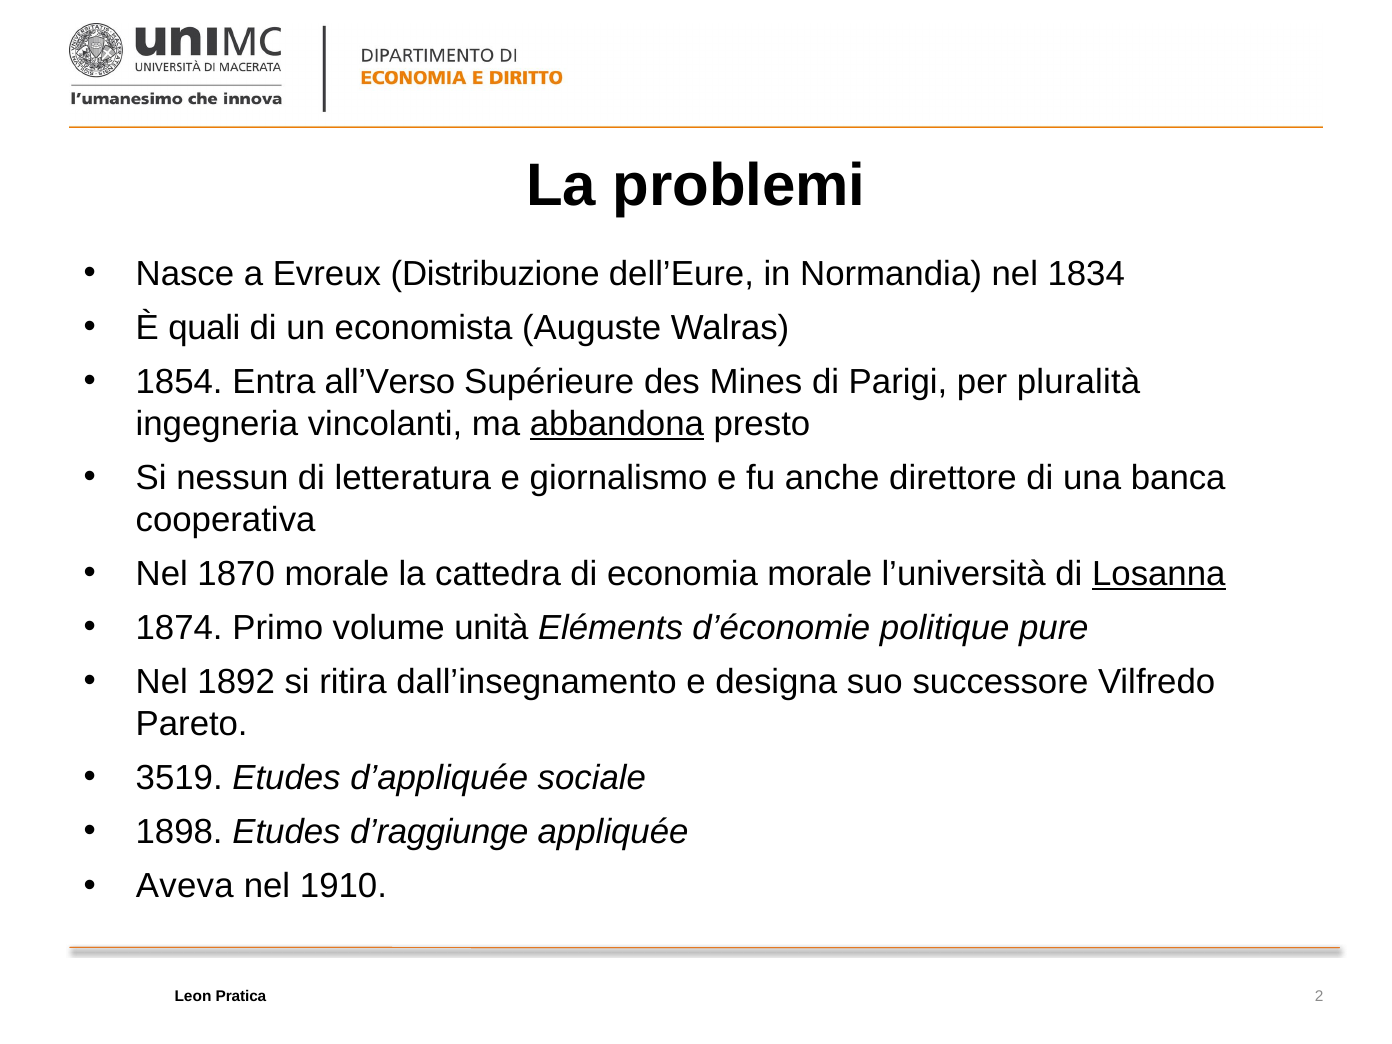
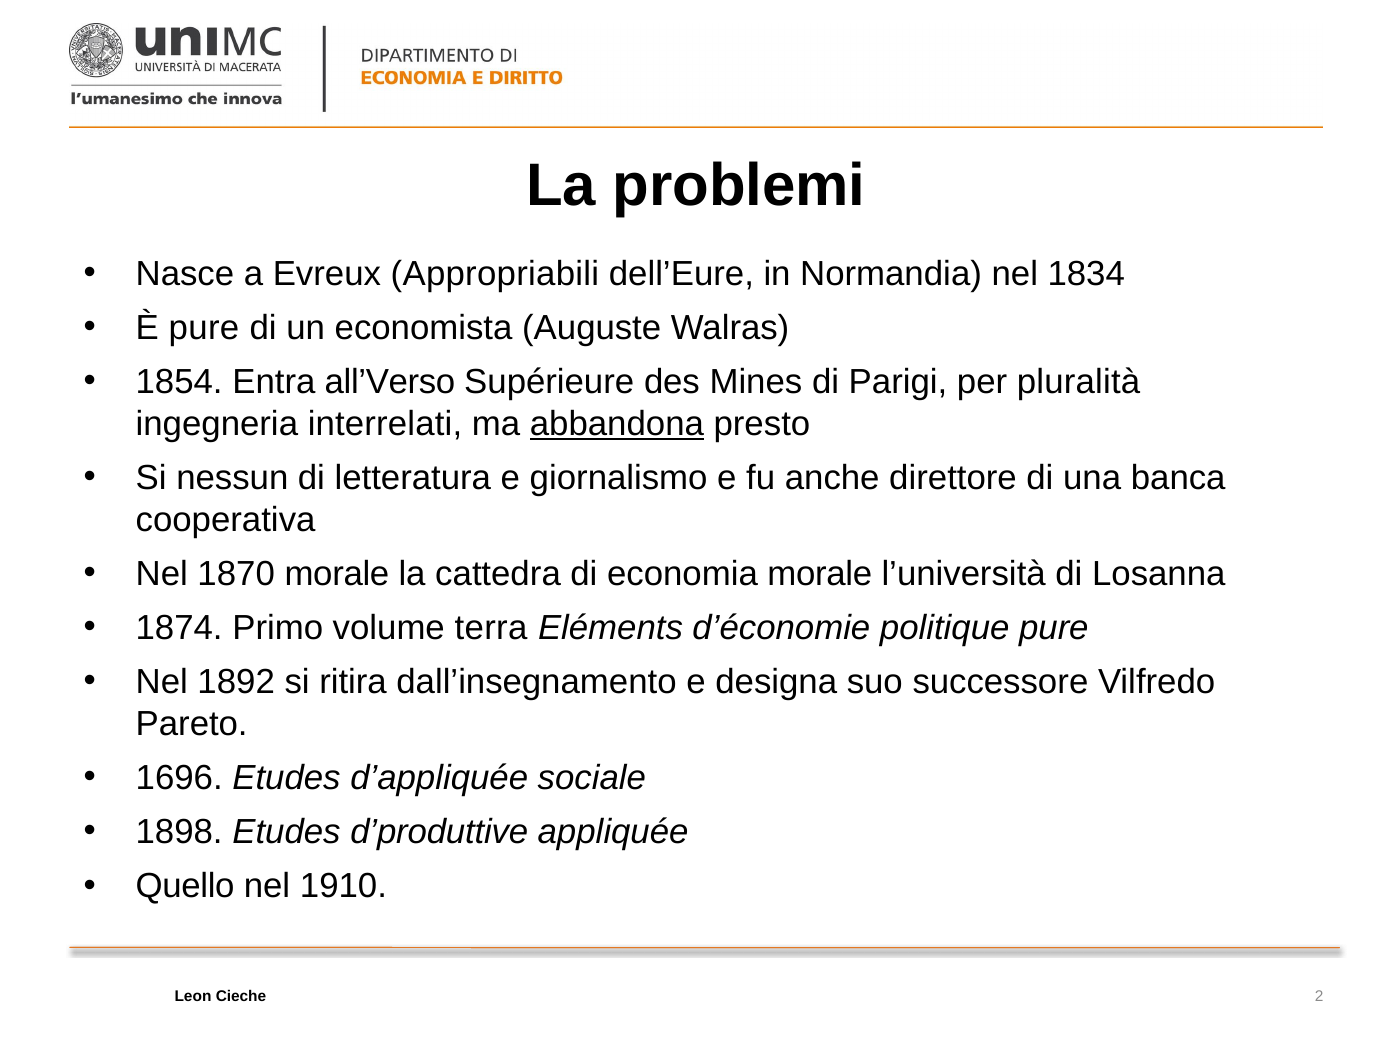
Distribuzione: Distribuzione -> Appropriabili (495, 274)
È quali: quali -> pure (204, 328)
vincolanti: vincolanti -> interrelati (385, 424)
Losanna underline: present -> none (1159, 574)
unità: unità -> terra (491, 628)
3519: 3519 -> 1696 (179, 778)
d’raggiunge: d’raggiunge -> d’produttive (439, 832)
Aveva: Aveva -> Quello (185, 886)
Pratica: Pratica -> Cieche (241, 996)
